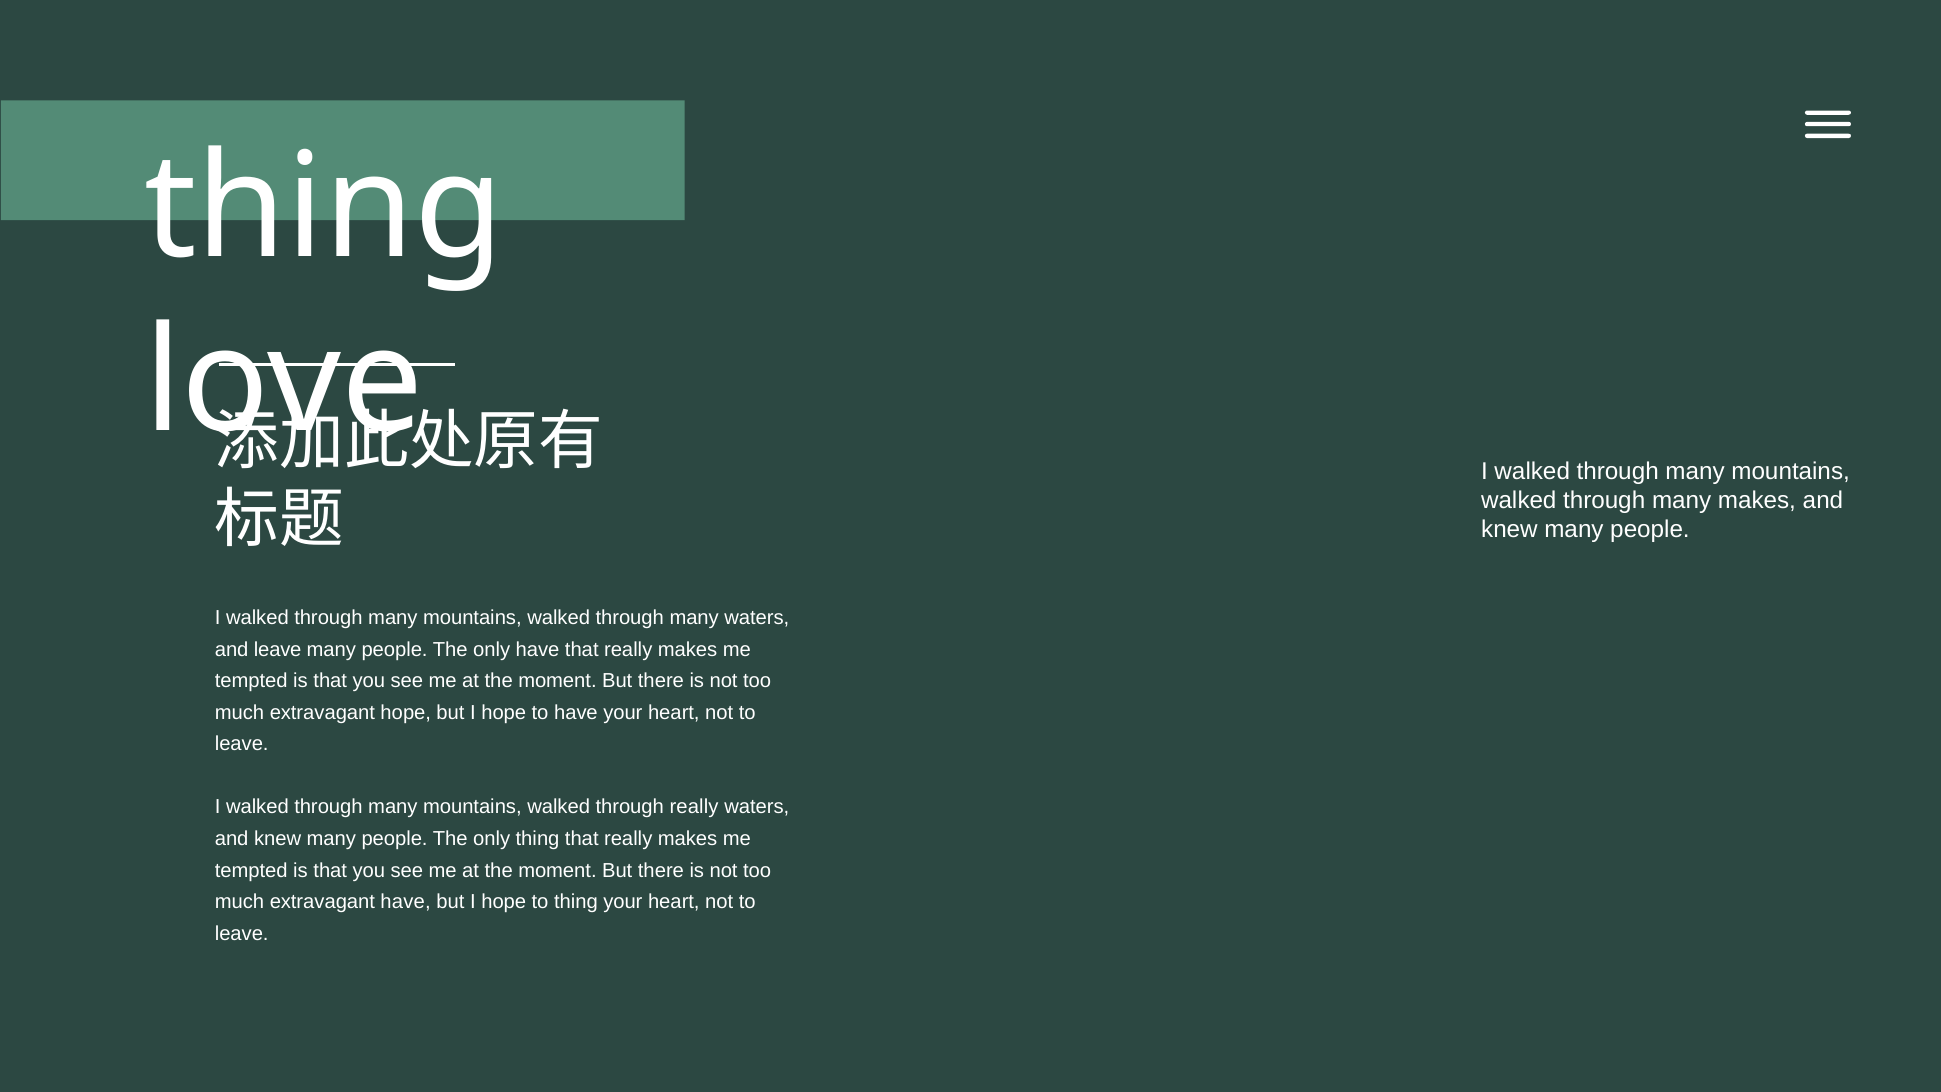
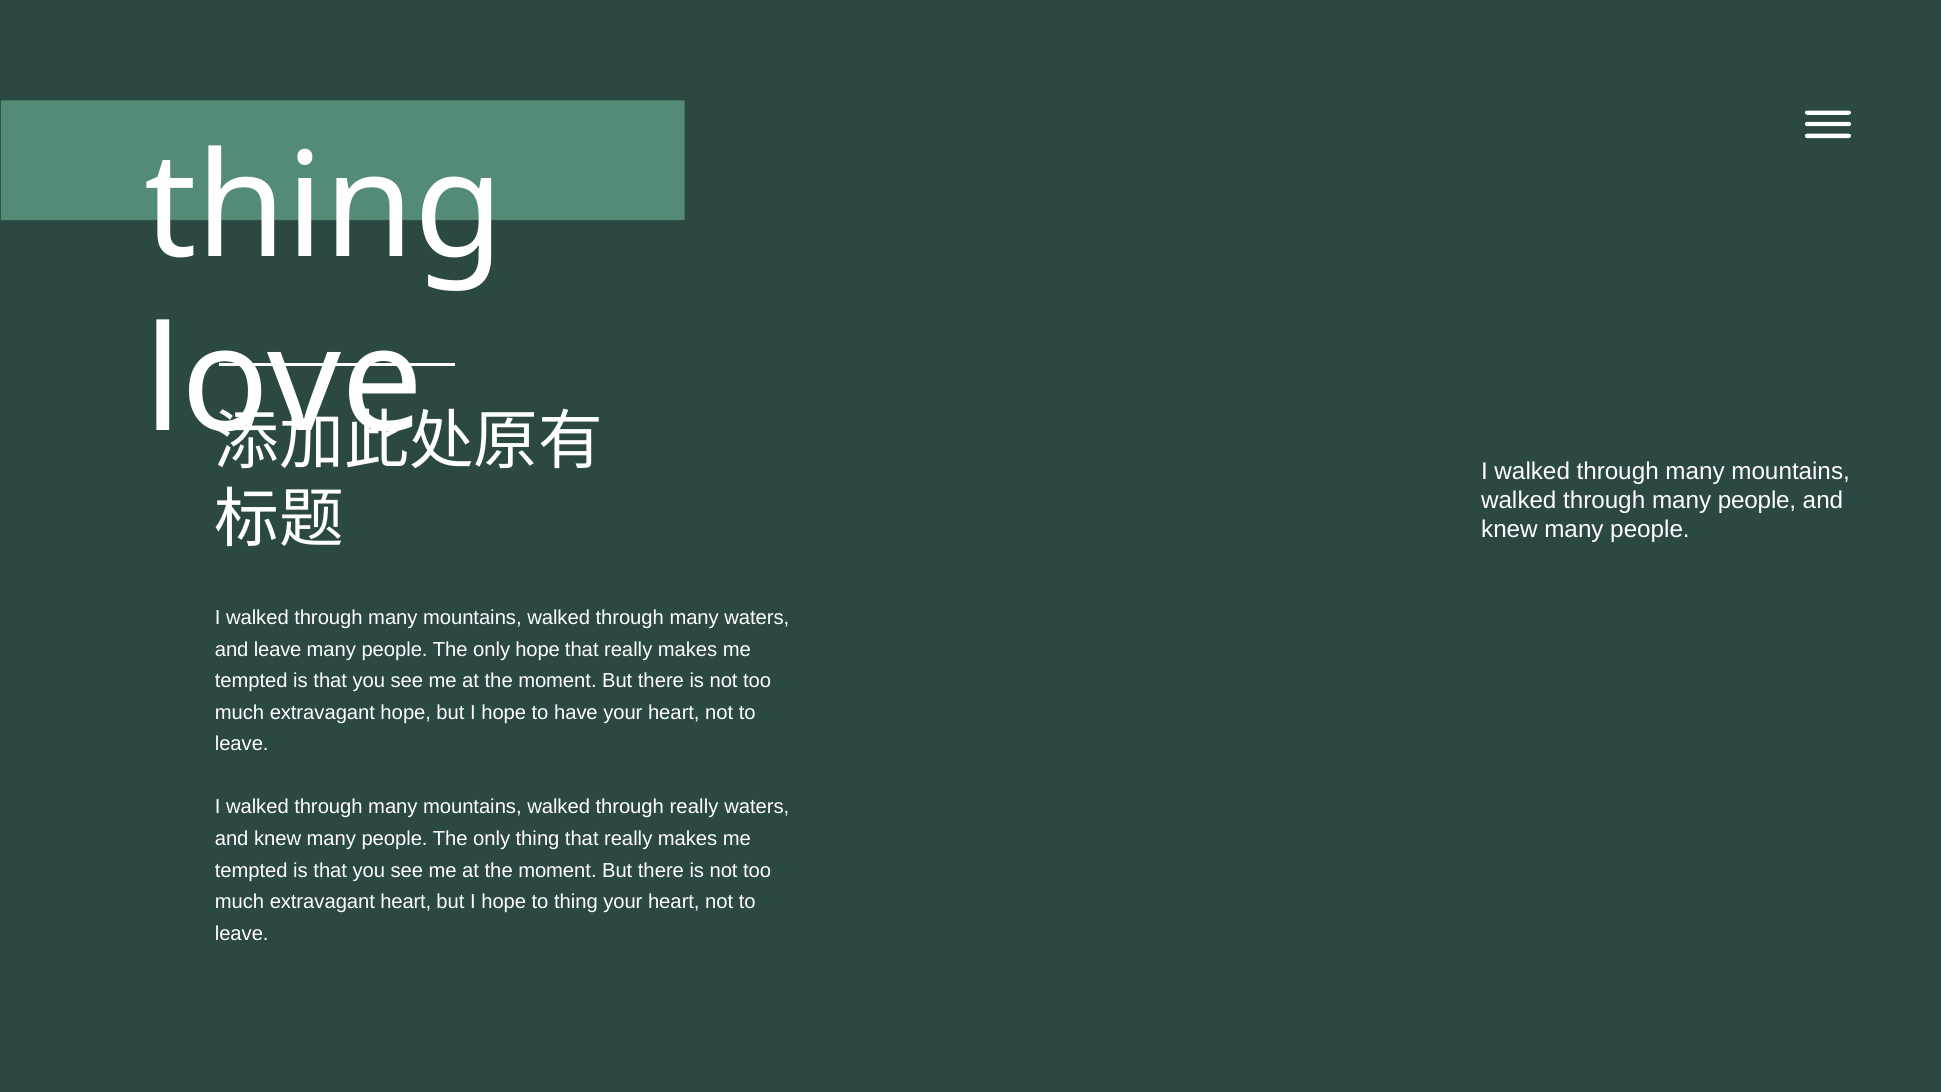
through many makes: makes -> people (1757, 500)
only have: have -> hope (538, 649)
extravagant have: have -> heart (406, 902)
